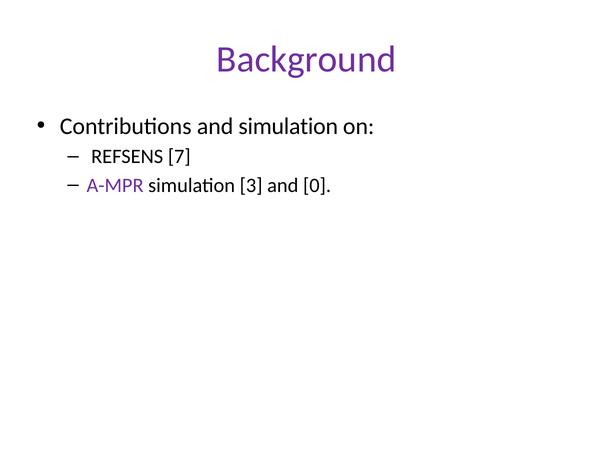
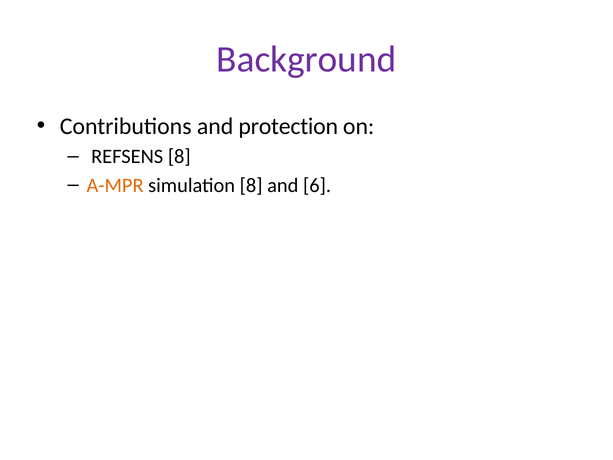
and simulation: simulation -> protection (288, 126)
REFSENS 7: 7 -> 8 (179, 157)
A-MPR colour: purple -> orange (115, 185)
simulation 3: 3 -> 8 (251, 185)
0: 0 -> 6 (317, 185)
